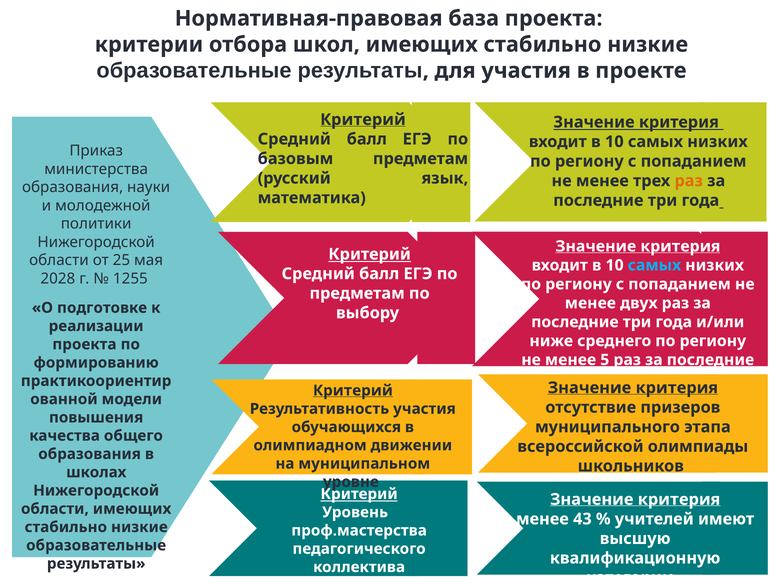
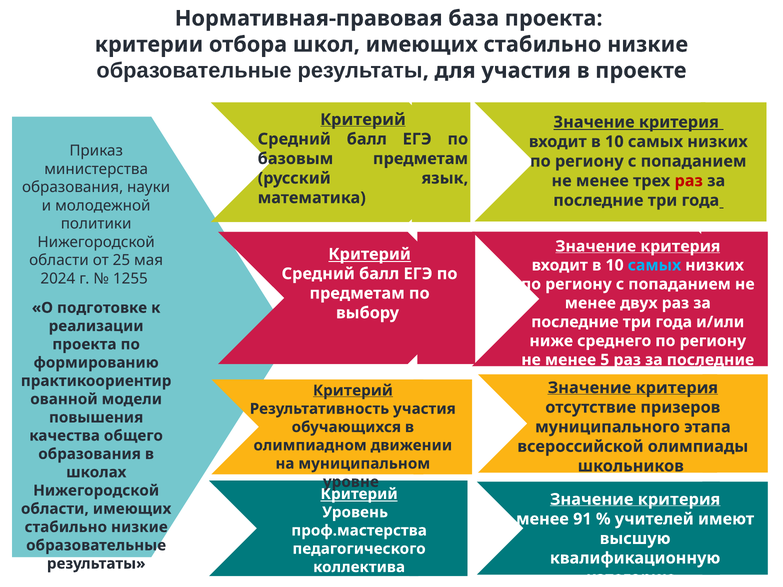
раз colour: orange -> red (689, 181)
2028: 2028 -> 2024 (58, 279)
43: 43 -> 91 (582, 519)
